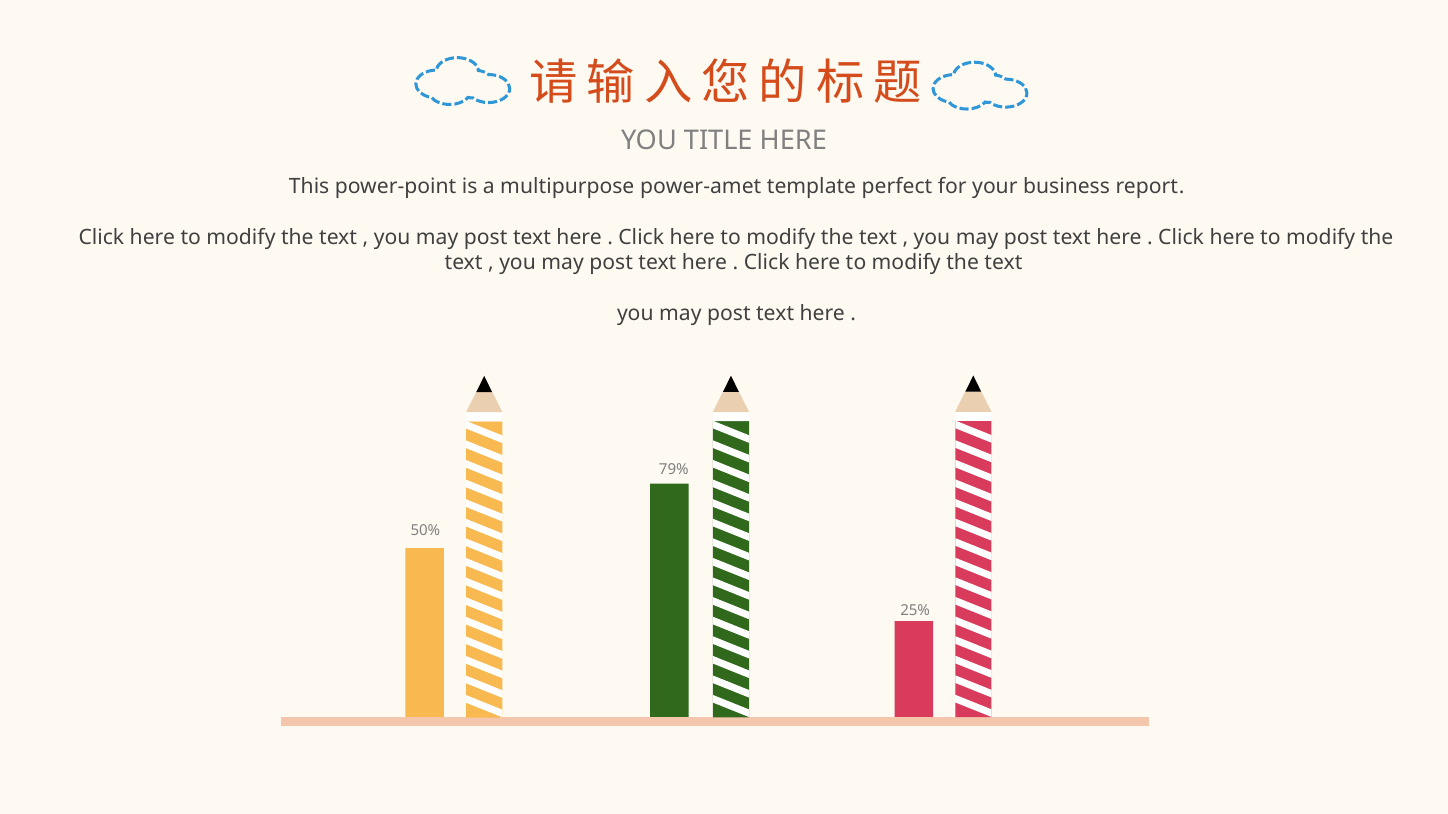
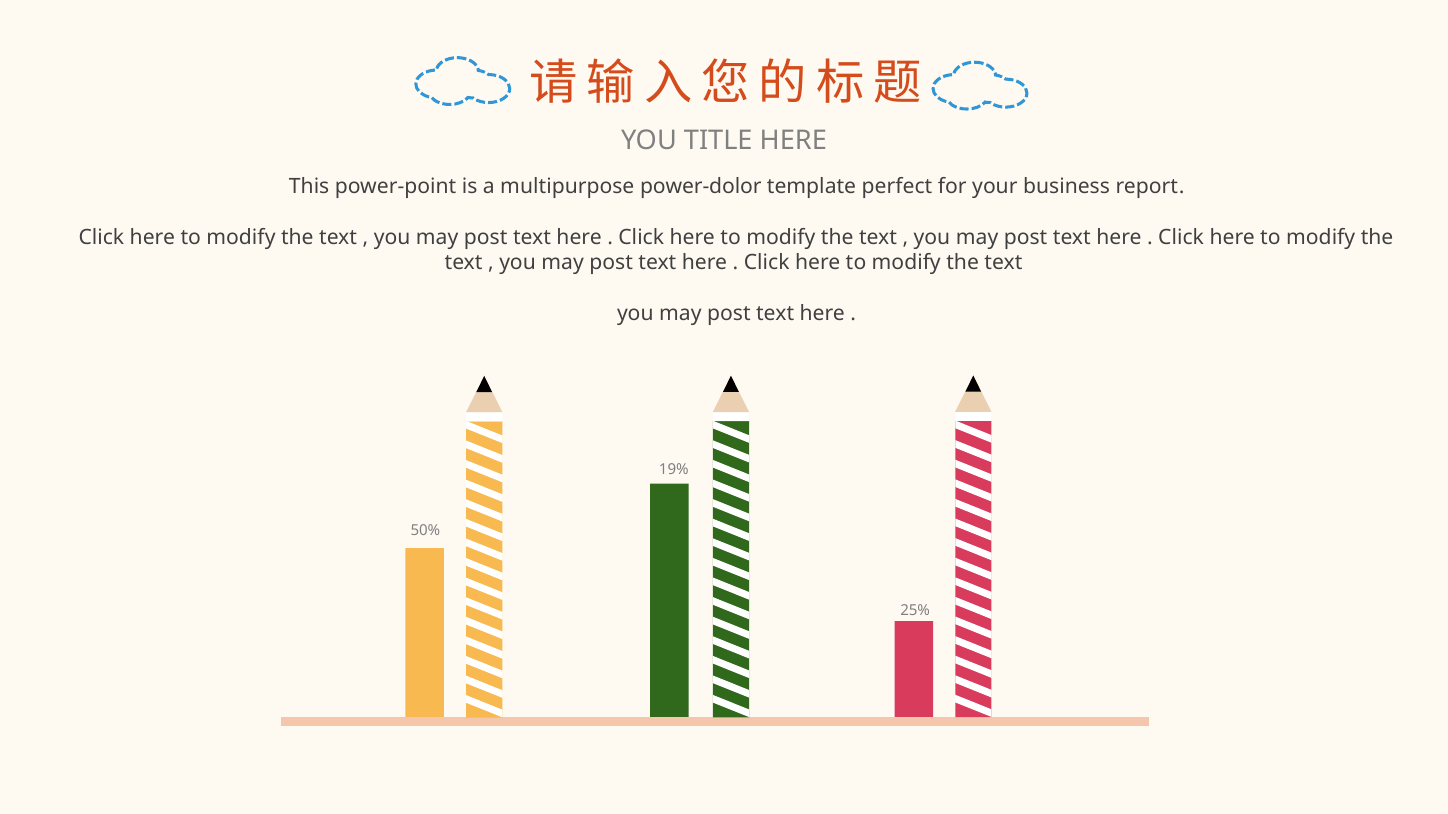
power-amet: power-amet -> power-dolor (701, 187)
79%: 79% -> 19% (674, 470)
